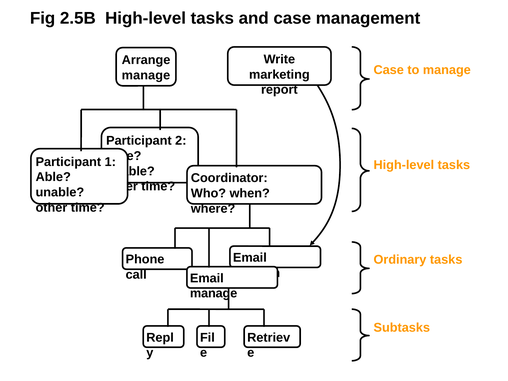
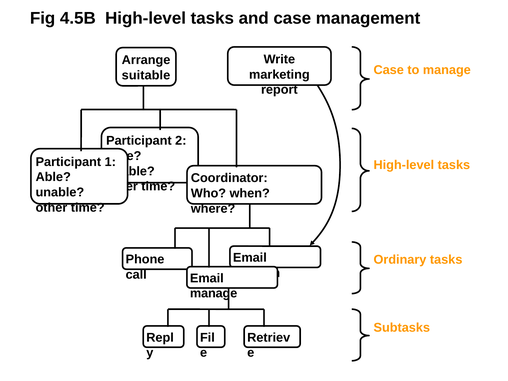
2.5B: 2.5B -> 4.5B (78, 18)
manage: manage -> suitable (146, 75)
